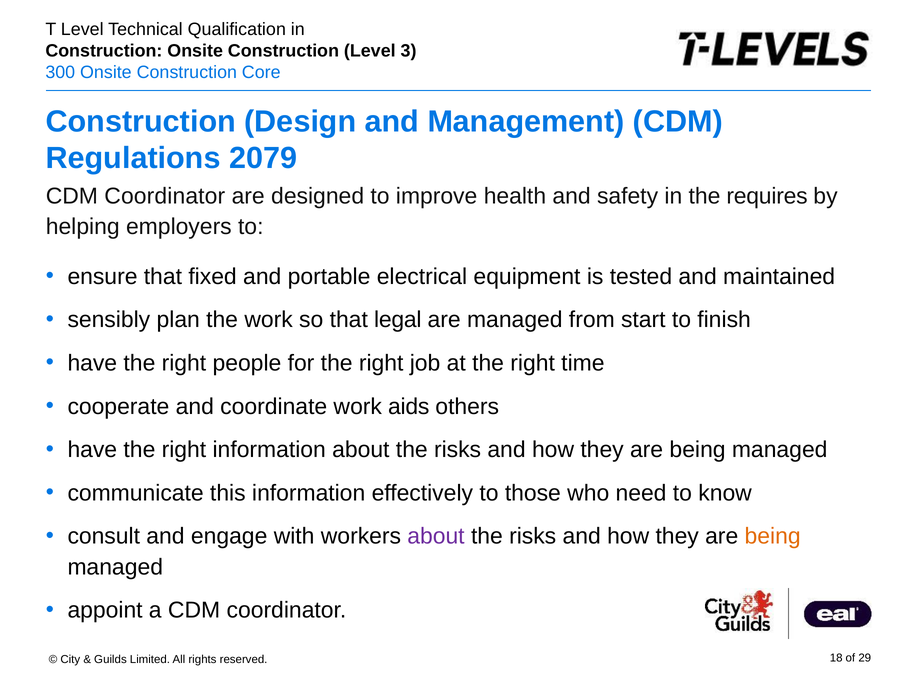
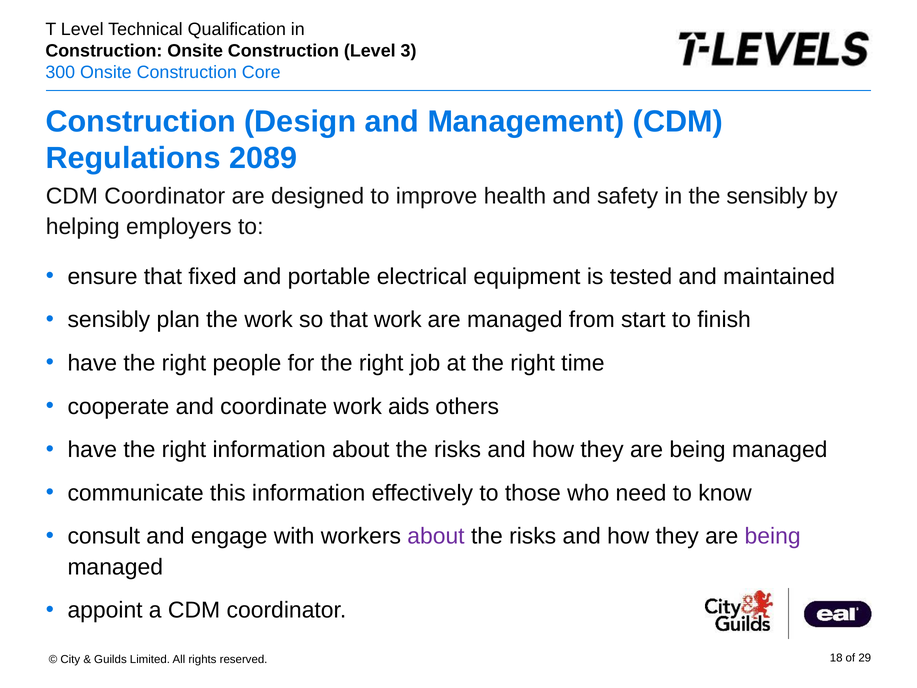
2079: 2079 -> 2089 (263, 158)
the requires: requires -> sensibly (767, 196)
that legal: legal -> work (398, 320)
being colour: orange -> purple (773, 536)
